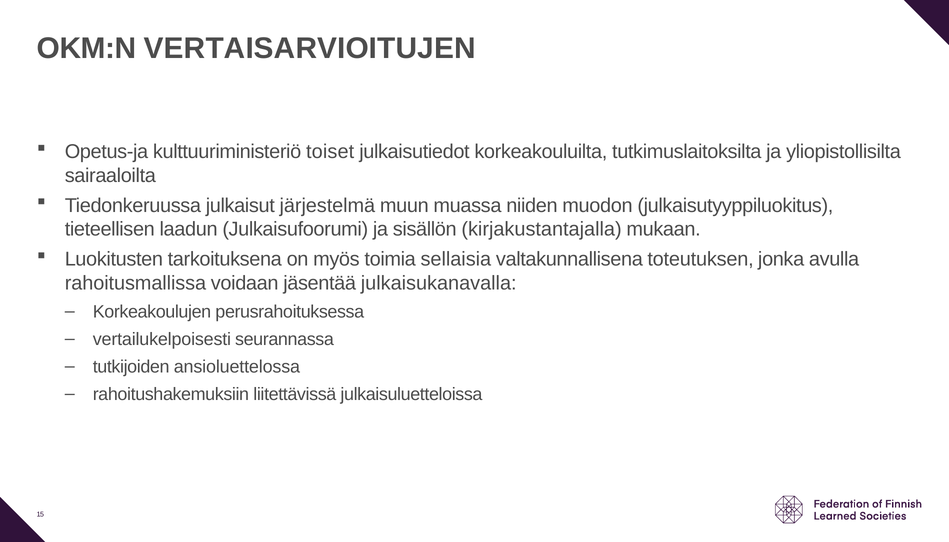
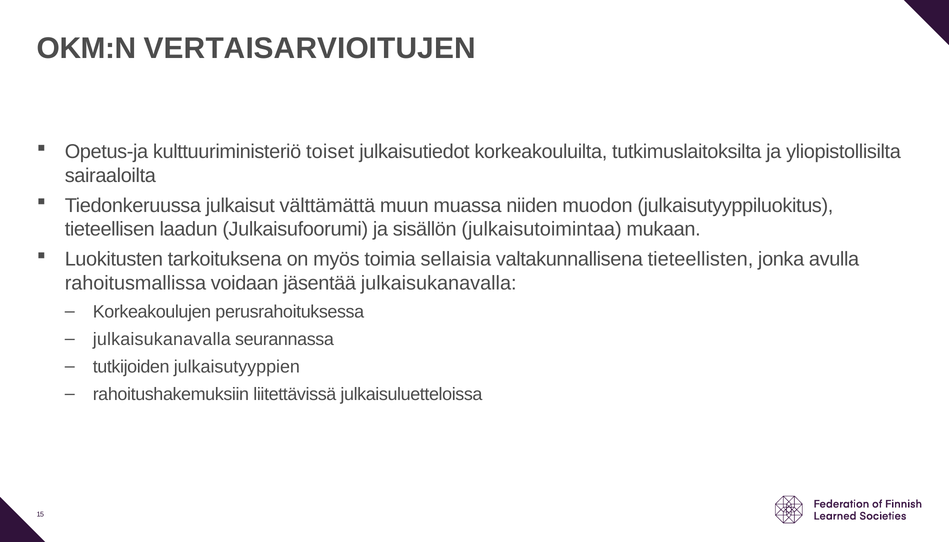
järjestelmä: järjestelmä -> välttämättä (327, 206)
kirjakustantajalla: kirjakustantajalla -> julkaisutoimintaa (542, 229)
toteutuksen: toteutuksen -> tieteellisten (700, 259)
vertailukelpoisesti: vertailukelpoisesti -> julkaisukanavalla (162, 339)
ansioluettelossa: ansioluettelossa -> julkaisutyyppien (237, 367)
